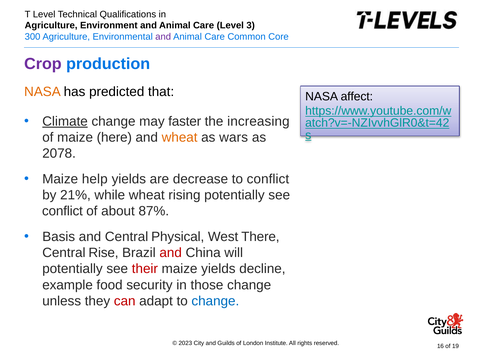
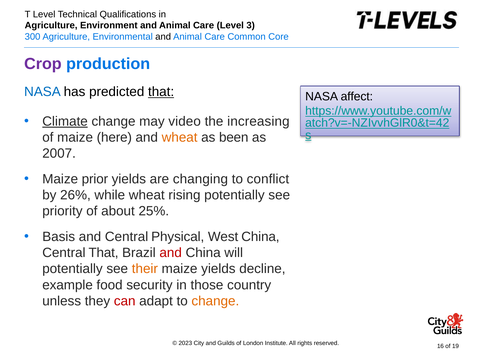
and colour: purple -> black (163, 37)
NASA colour: orange -> blue (42, 92)
that underline: none -> present (161, 92)
faster: faster -> video (185, 121)
wars: wars -> been (234, 138)
2078: 2078 -> 2007 (59, 154)
help: help -> prior (95, 179)
decrease: decrease -> changing (200, 179)
21%: 21% -> 26% (75, 195)
conflict: conflict -> priority (62, 211)
87%: 87% -> 25% (154, 211)
West There: There -> China (260, 237)
Central Rise: Rise -> That (104, 253)
their colour: red -> orange (145, 269)
those change: change -> country (249, 285)
change colour: blue -> orange (215, 301)
